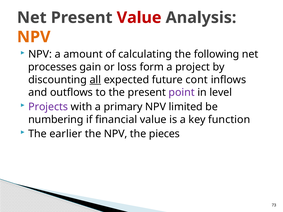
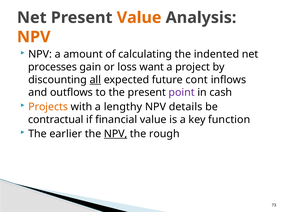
Value colour: red -> orange (139, 18)
following: following -> indented (217, 54)
form: form -> want (152, 67)
level: level -> cash (221, 93)
Projects colour: purple -> orange (48, 107)
primary: primary -> lengthy (123, 107)
limited: limited -> details (186, 107)
numbering: numbering -> contractual (56, 120)
NPV underline: none -> present (116, 134)
pieces: pieces -> rough (164, 134)
